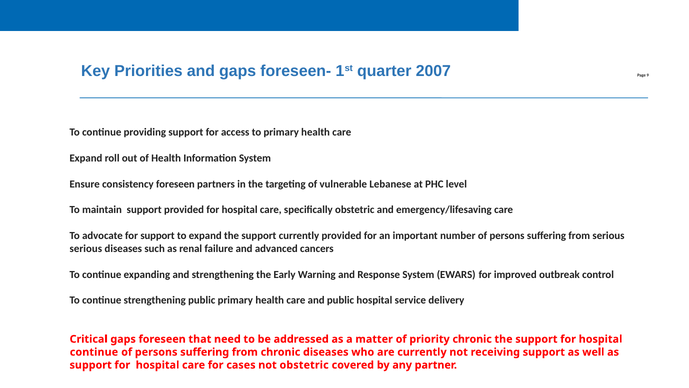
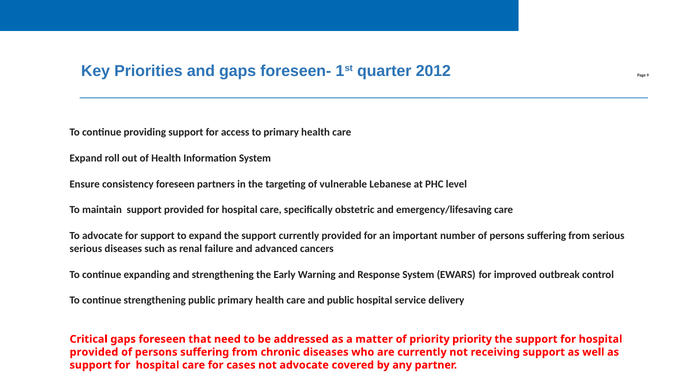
2007: 2007 -> 2012 (433, 71)
priority chronic: chronic -> priority (472, 339)
continue: continue -> provided (94, 352)
not obstetric: obstetric -> advocate (304, 365)
